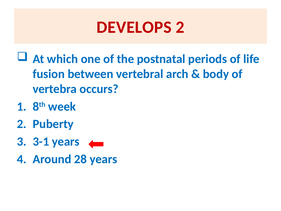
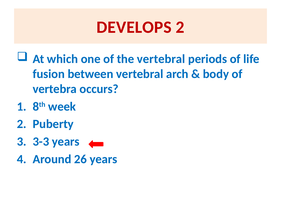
the postnatal: postnatal -> vertebral (161, 59)
3-1: 3-1 -> 3-3 (41, 141)
28: 28 -> 26 (81, 159)
